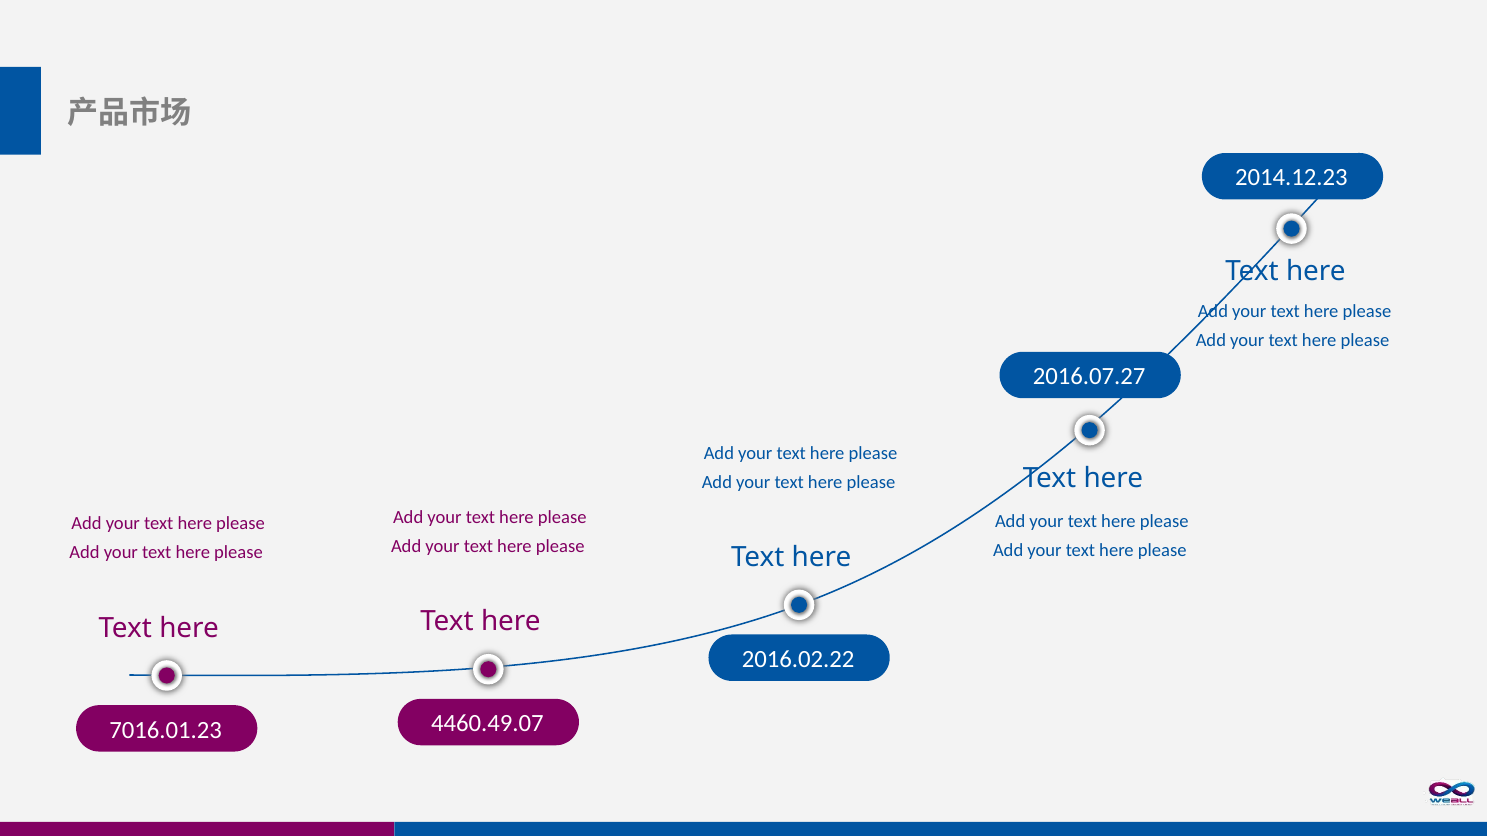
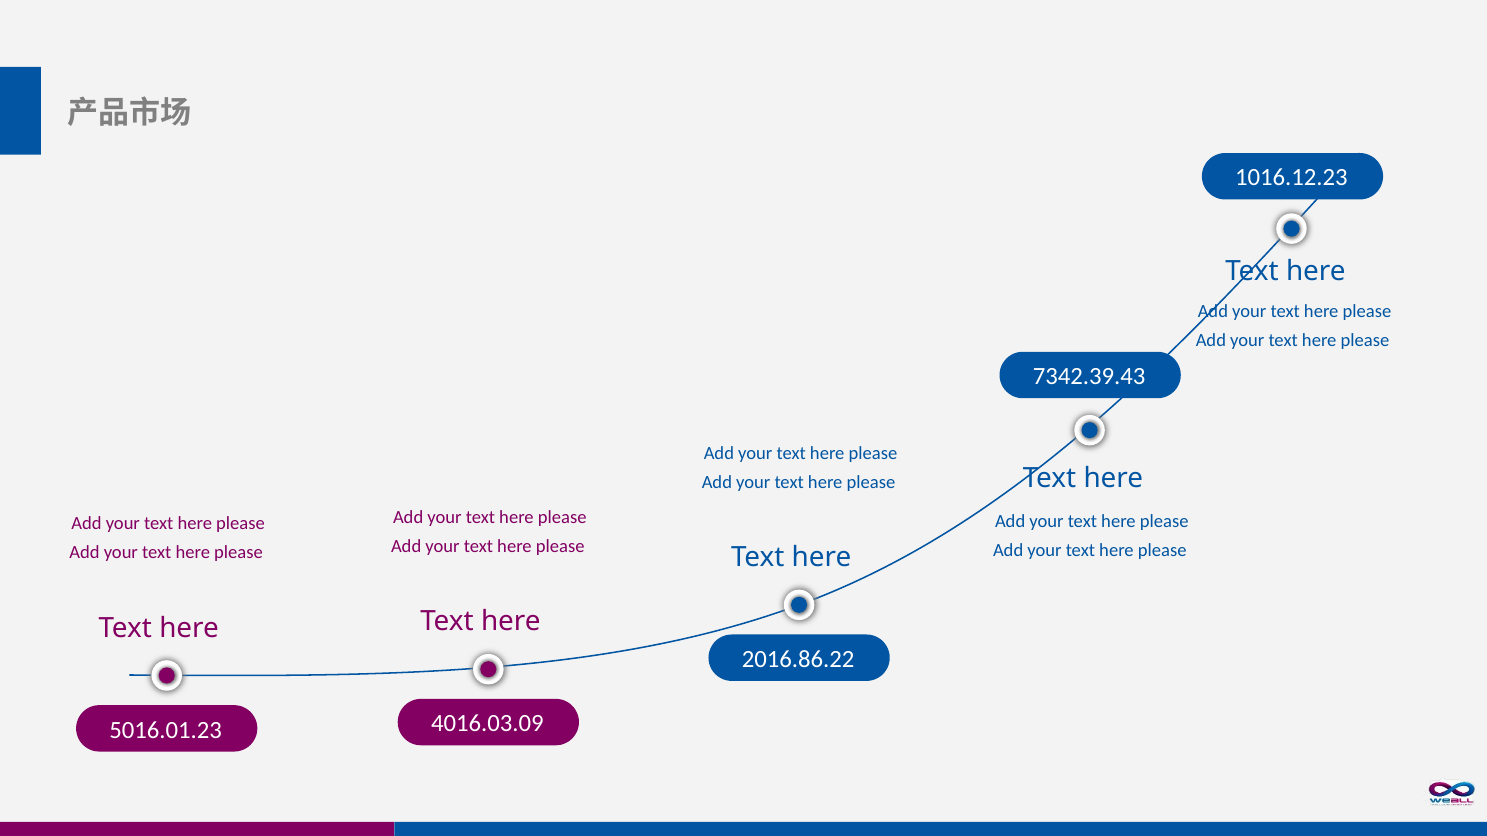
2014.12.23: 2014.12.23 -> 1016.12.23 (1291, 178)
2016.07.27: 2016.07.27 -> 7342.39.43 (1089, 377)
2016.02.22: 2016.02.22 -> 2016.86.22 (798, 660)
4460.49.07: 4460.49.07 -> 4016.03.09 (487, 724)
7016.01.23: 7016.01.23 -> 5016.01.23 (166, 730)
